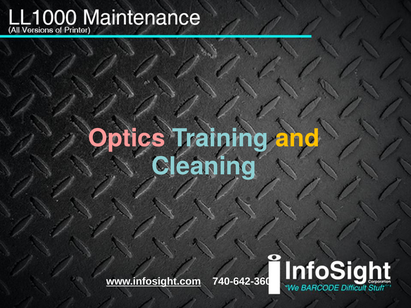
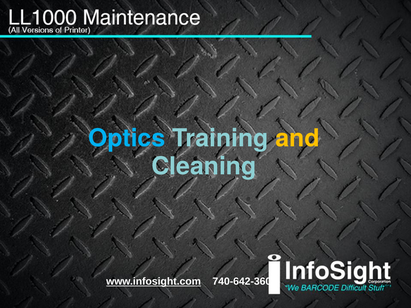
Optics colour: pink -> light blue (127, 139)
